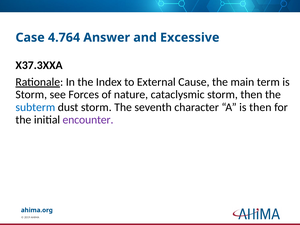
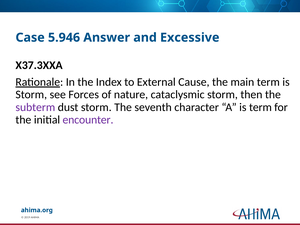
4.764: 4.764 -> 5.946 (64, 38)
subterm colour: blue -> purple (35, 107)
is then: then -> term (260, 107)
